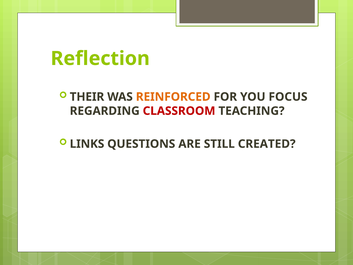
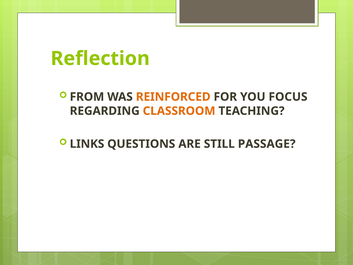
THEIR: THEIR -> FROM (87, 97)
CLASSROOM colour: red -> orange (179, 111)
CREATED: CREATED -> PASSAGE (267, 144)
